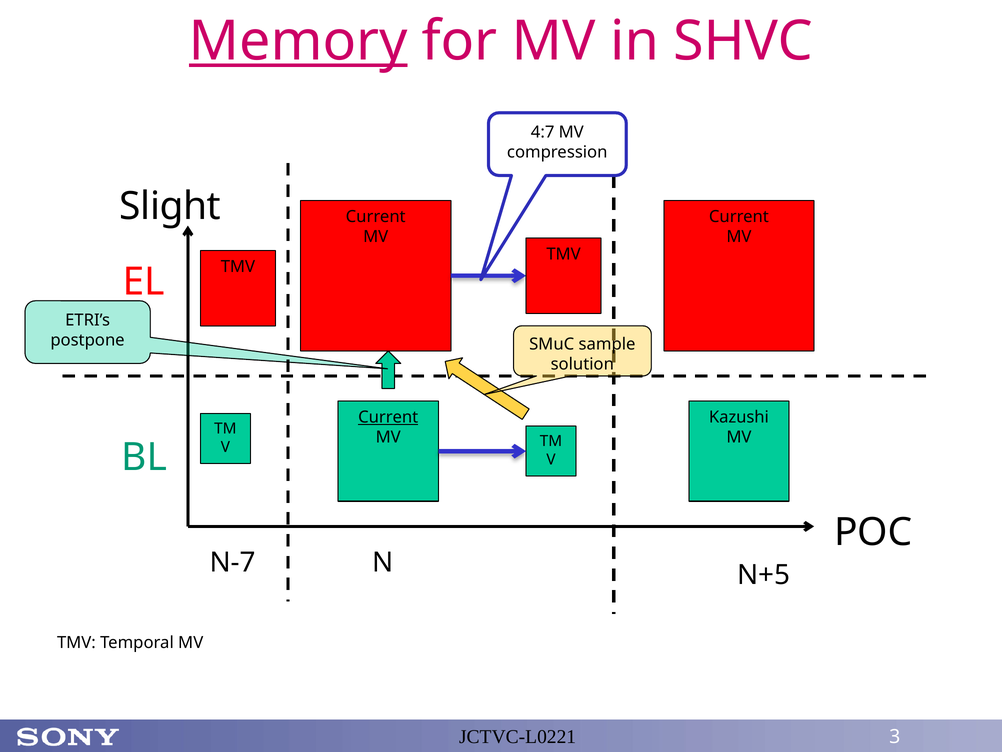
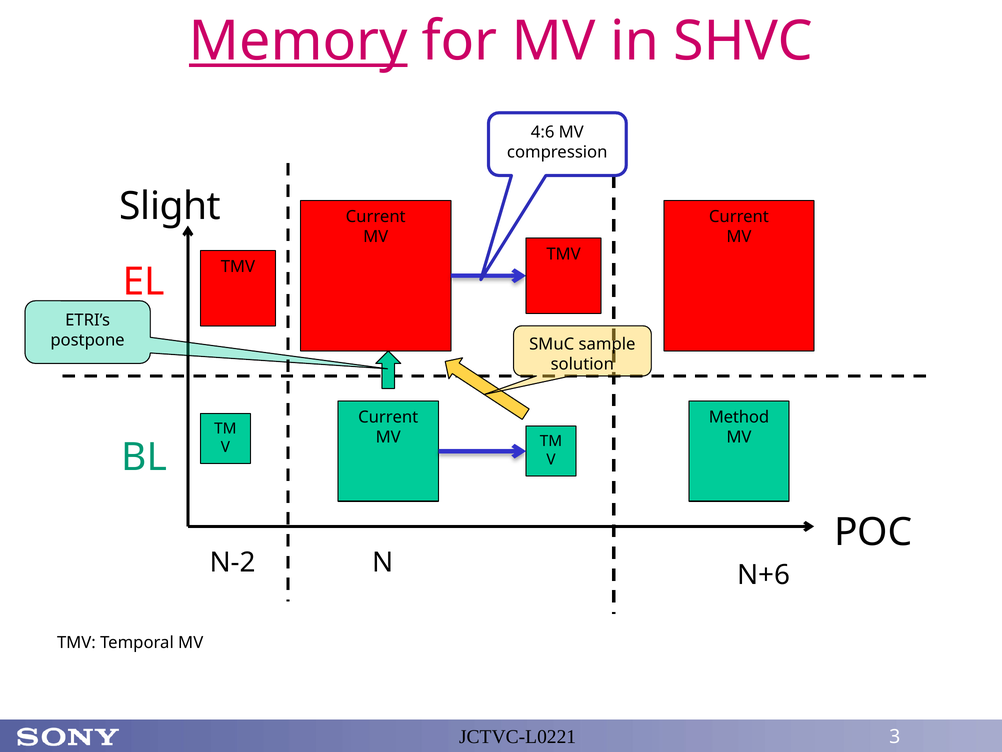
4:7: 4:7 -> 4:6 (543, 132)
Current underline: present -> none (388, 417)
Kazushi: Kazushi -> Method (739, 417)
N-7: N-7 -> N-2 (233, 562)
N+5: N+5 -> N+6 (764, 575)
